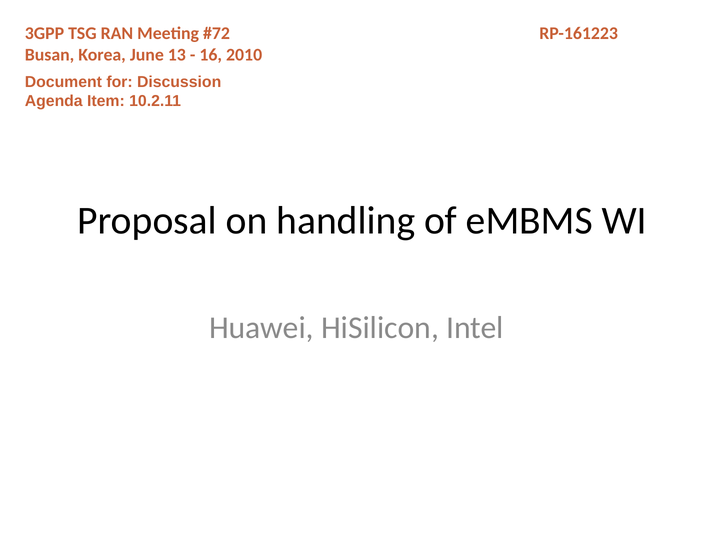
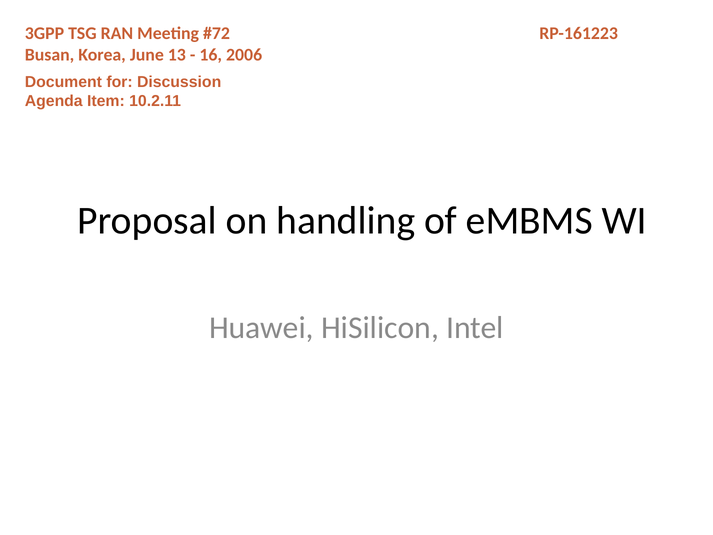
2010: 2010 -> 2006 (244, 55)
